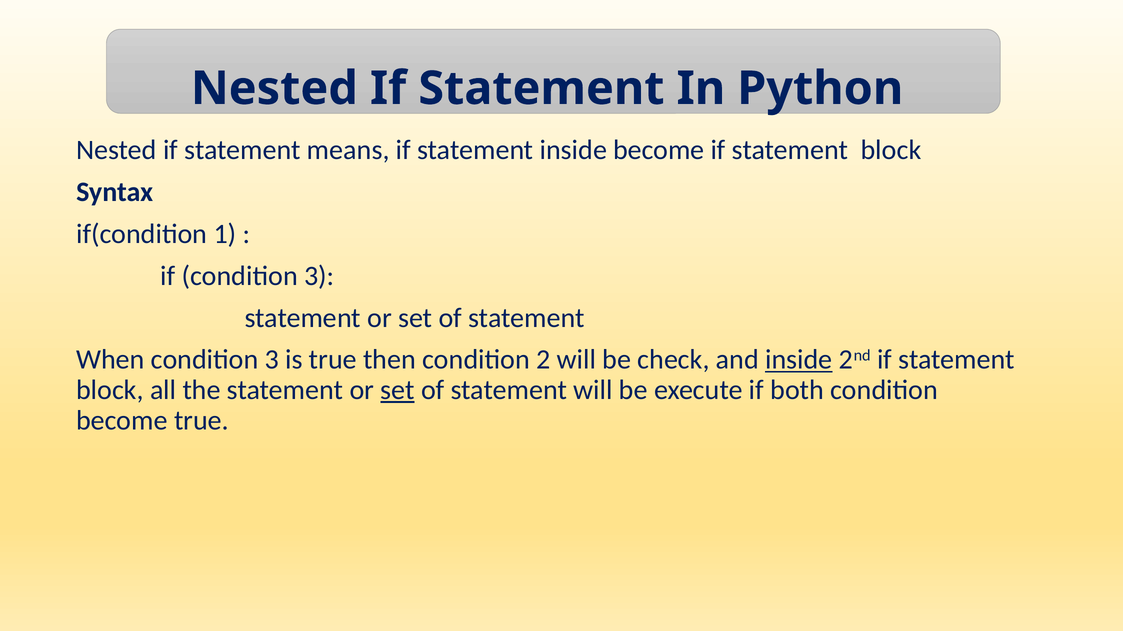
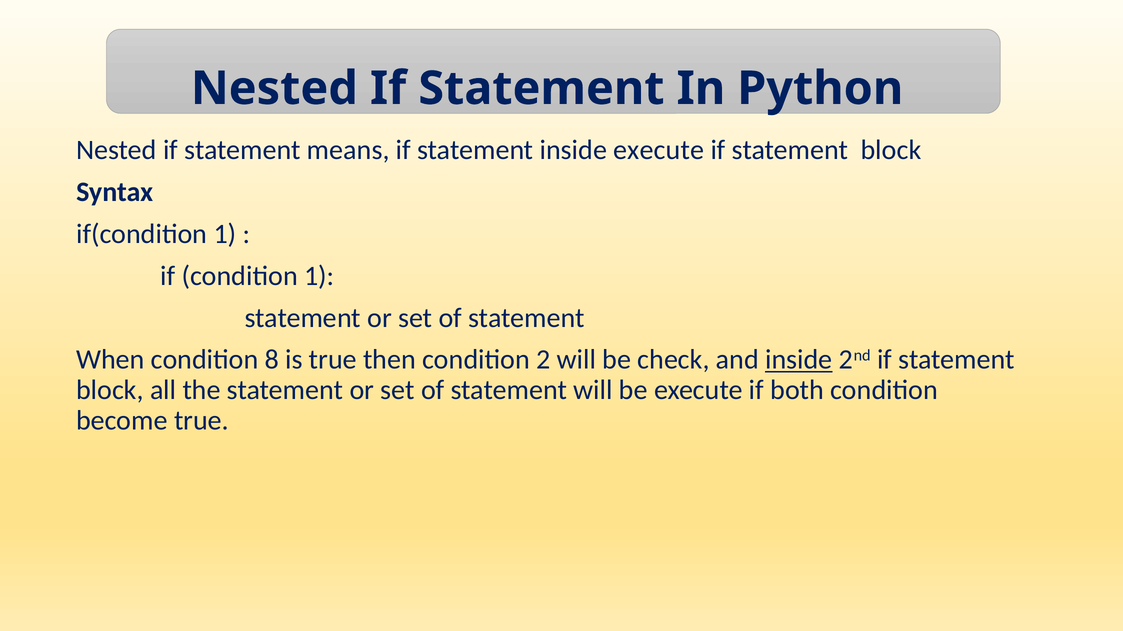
inside become: become -> execute (659, 150)
if condition 3: 3 -> 1 (319, 276)
When condition 3: 3 -> 8 (272, 360)
set underline: present -> none (398, 390)
